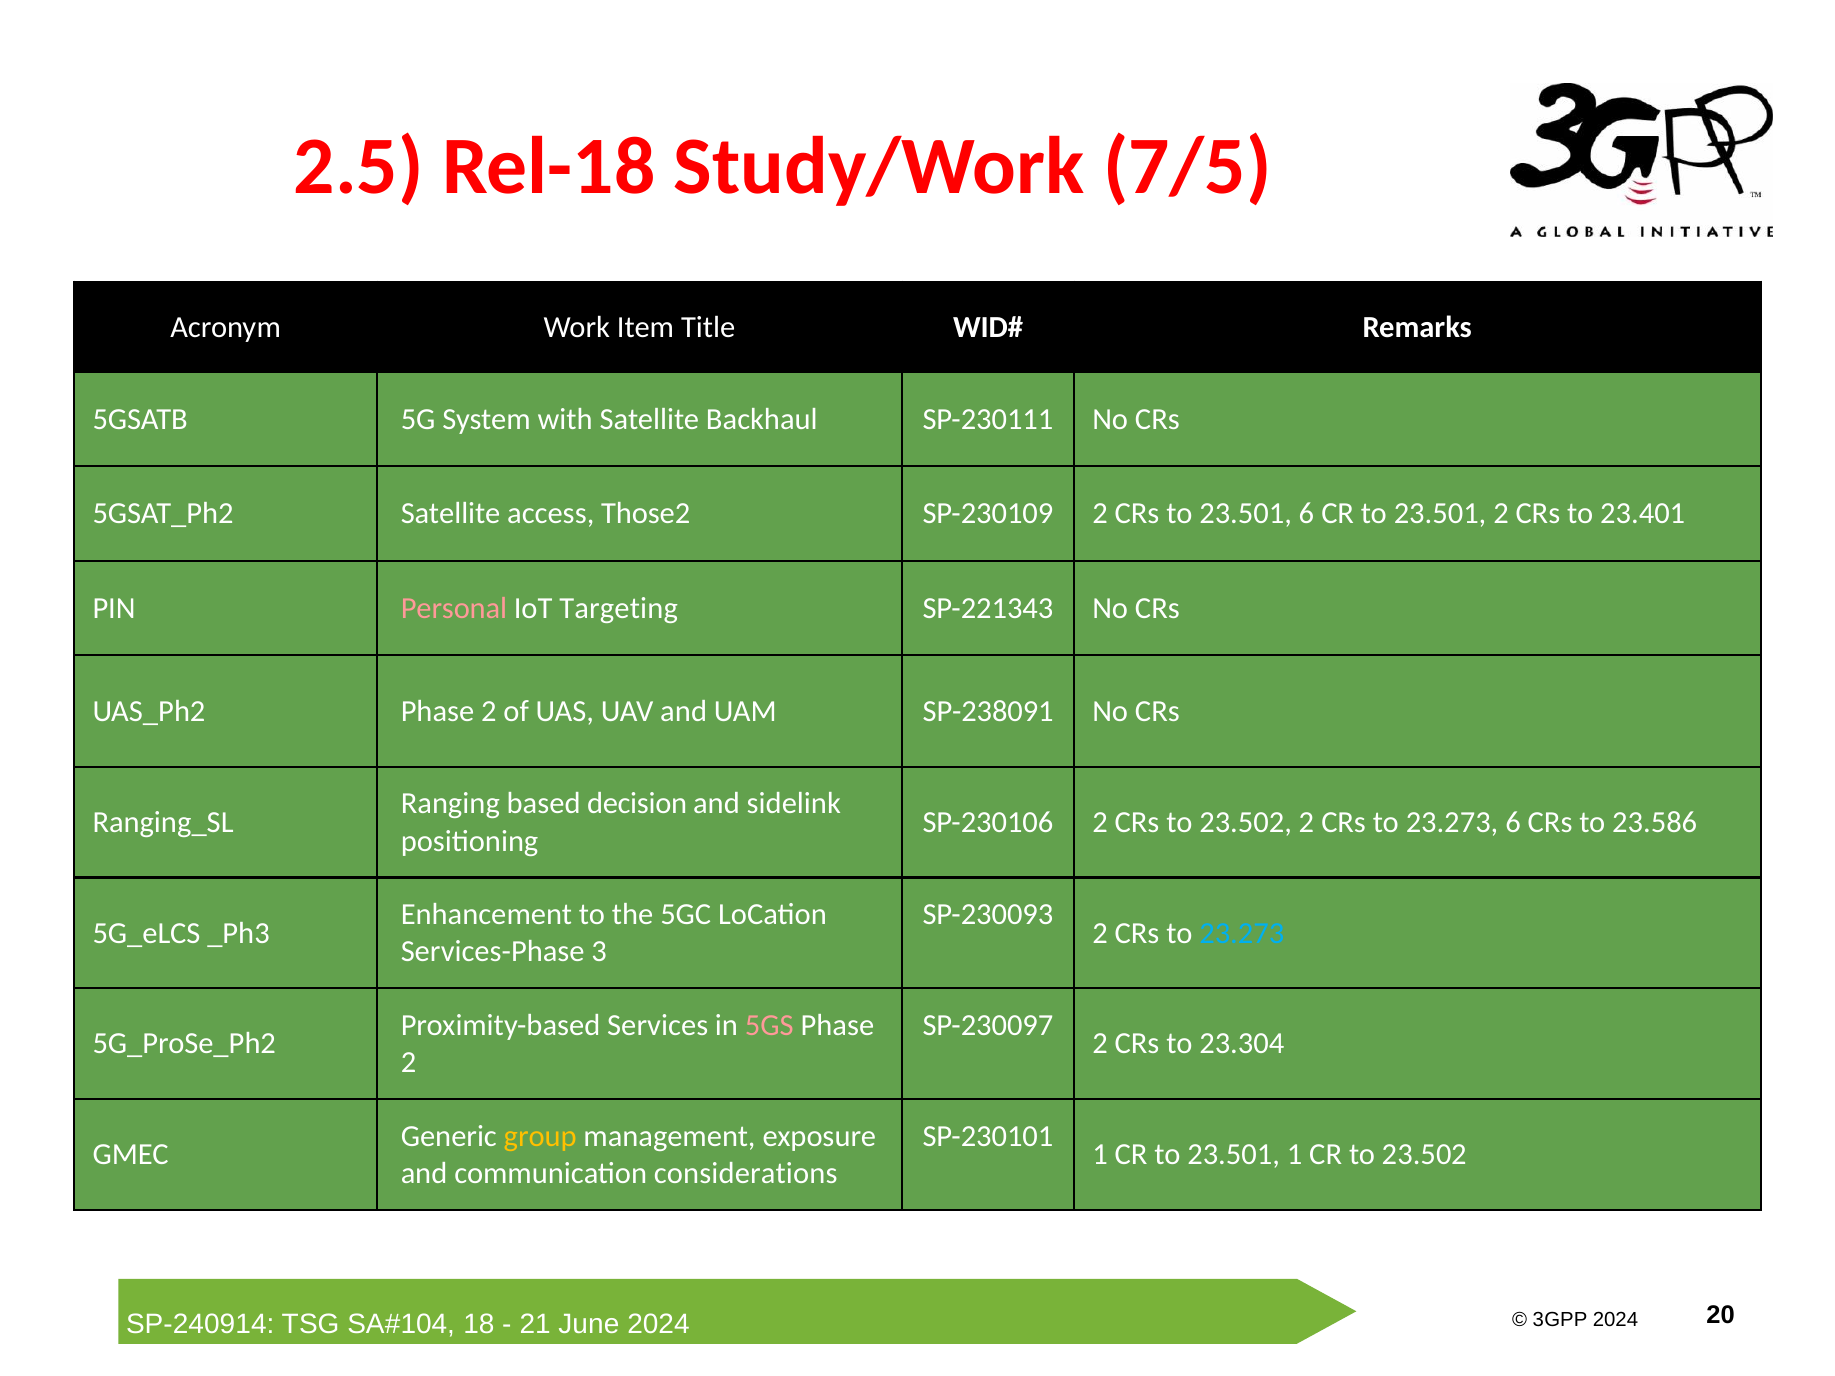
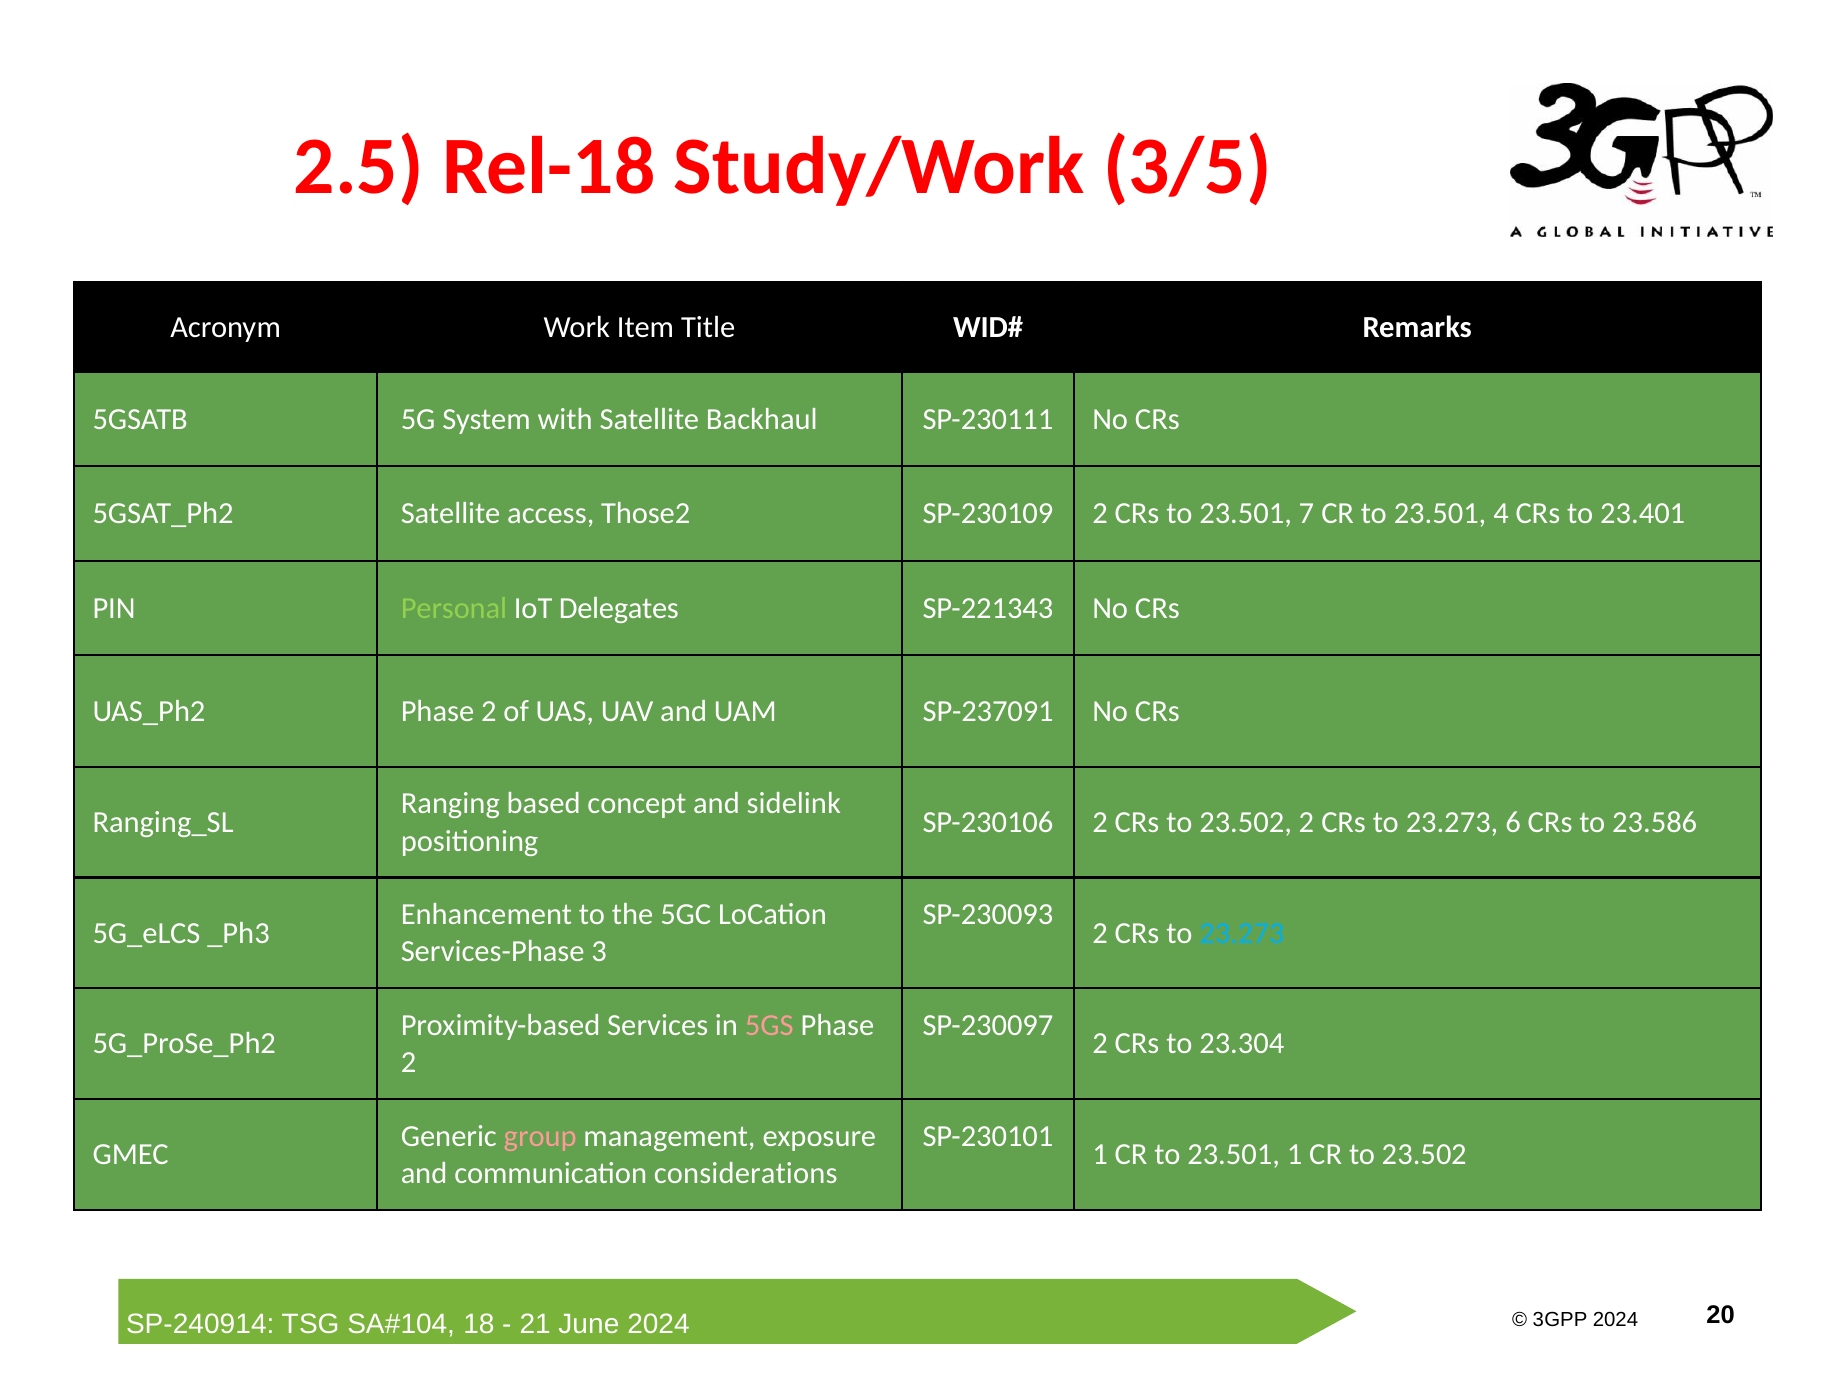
7/5: 7/5 -> 3/5 (1187, 166)
23.501 6: 6 -> 7 (1306, 514)
23.501 2: 2 -> 4 (1501, 514)
Personal colour: pink -> light green (454, 608)
Targeting: Targeting -> Delegates (619, 608)
SP-238091: SP-238091 -> SP-237091 (988, 711)
decision: decision -> concept (637, 804)
group colour: yellow -> pink (540, 1136)
